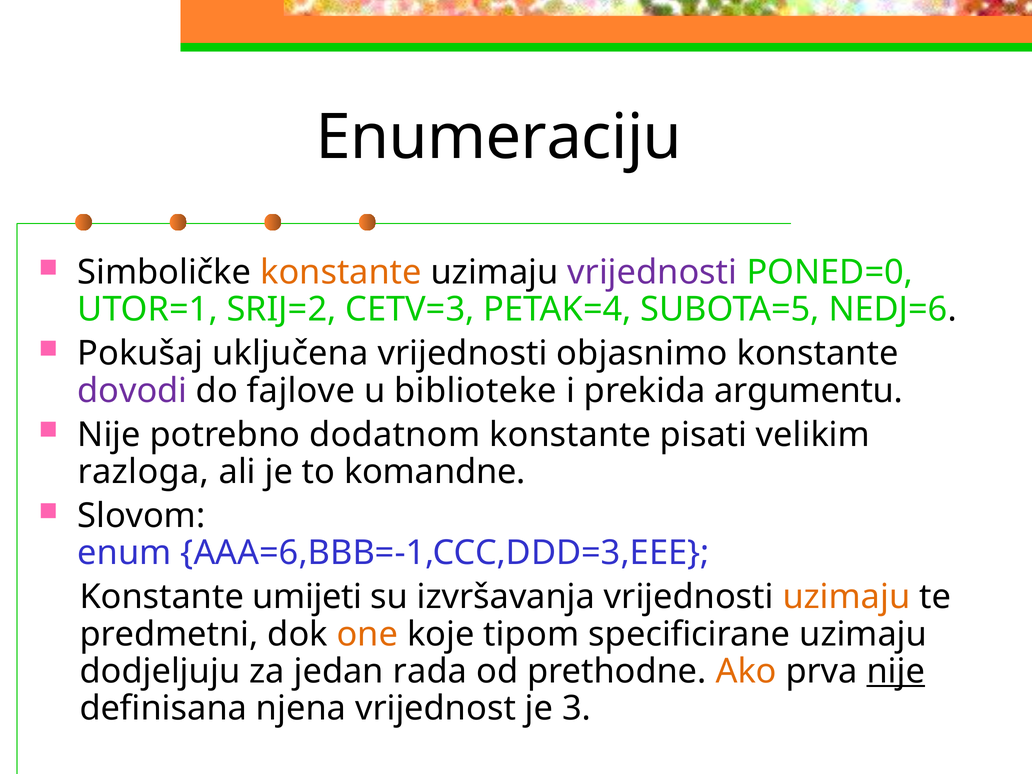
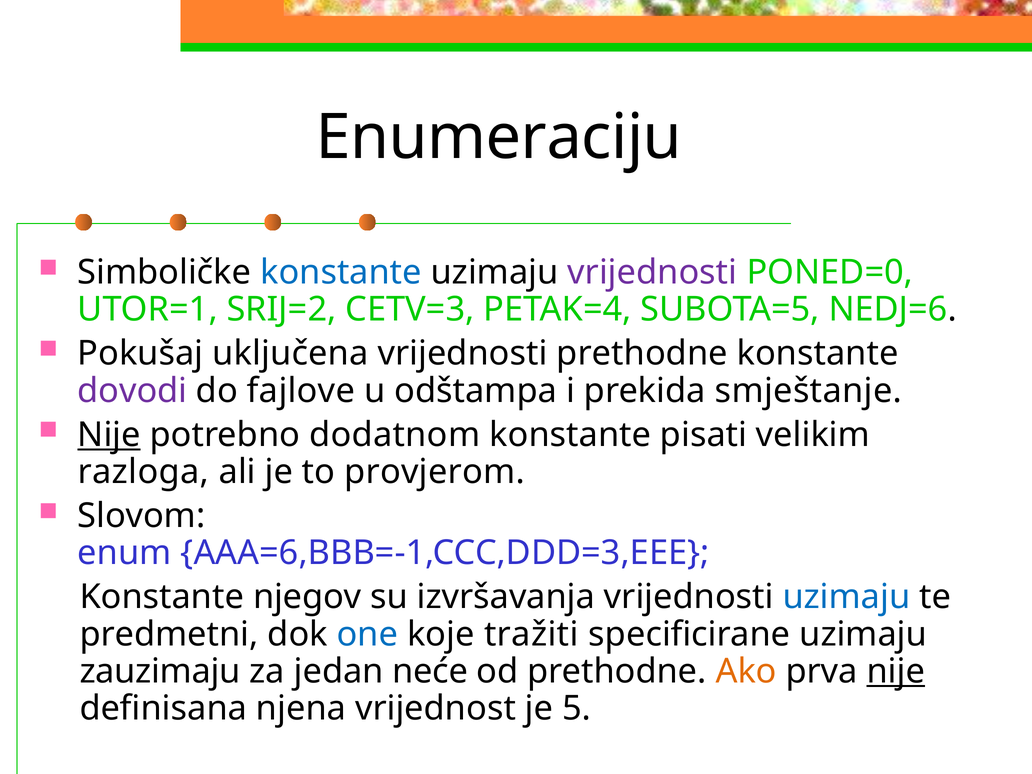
konstante colour: orange -> blue (341, 272)
vrijednosti objasnimo: objasnimo -> prethodne (642, 354)
biblioteke: biblioteke -> odštampa (476, 391)
argumentu: argumentu -> smještanje (808, 391)
Nije underline: none -> present (109, 435)
komandne: komandne -> provjerom (435, 472)
umijeti: umijeti -> njegov (307, 597)
uzimaju colour: orange -> blue (846, 597)
one colour: orange -> blue (367, 634)
tipom: tipom -> tražiti (531, 634)
dodjeljuju: dodjeljuju -> zauzimaju (160, 671)
rada: rada -> neće (430, 671)
3: 3 -> 5 (576, 708)
